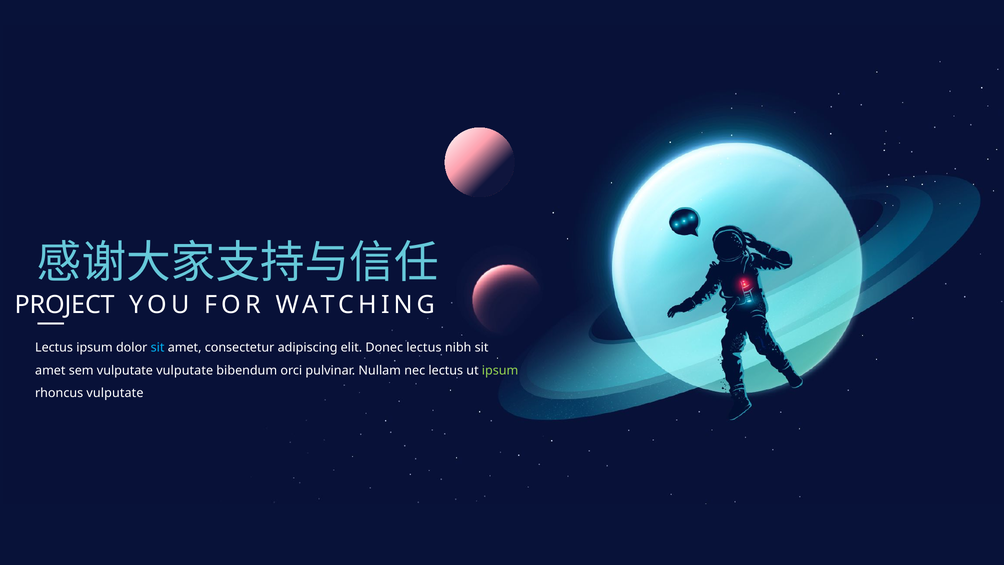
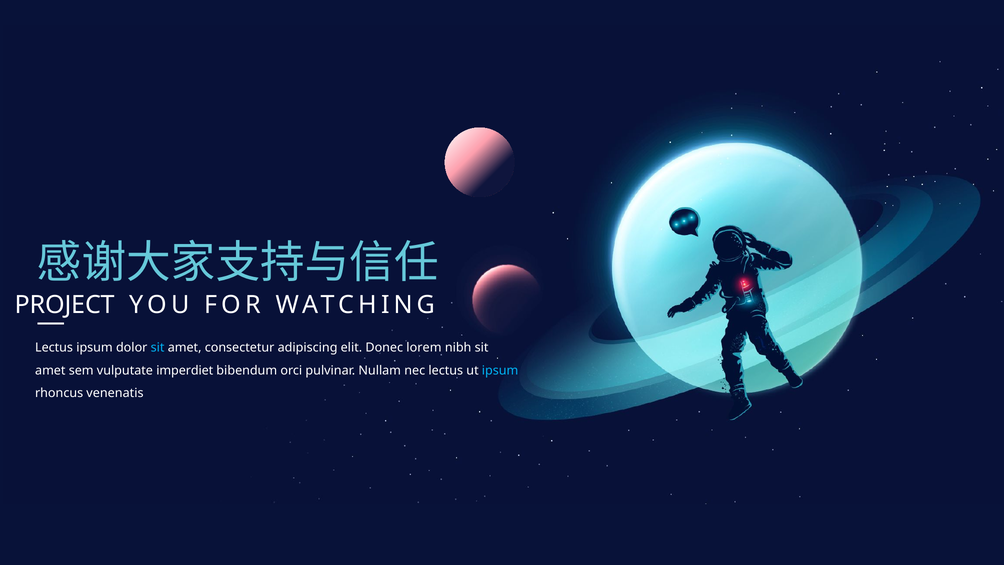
Donec lectus: lectus -> lorem (424, 348)
vulputate vulputate: vulputate -> imperdiet (185, 370)
ipsum colour: light green -> light blue (500, 370)
rhoncus vulputate: vulputate -> venenatis (115, 393)
